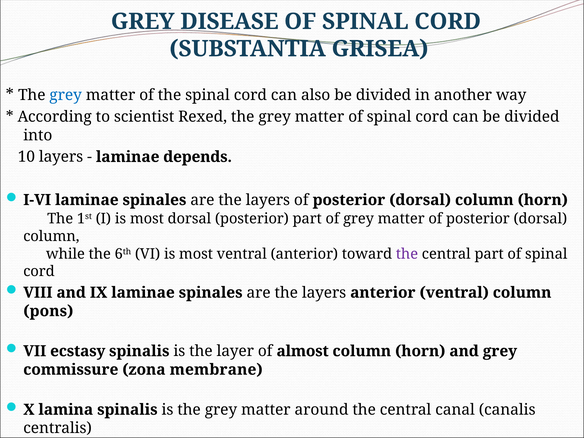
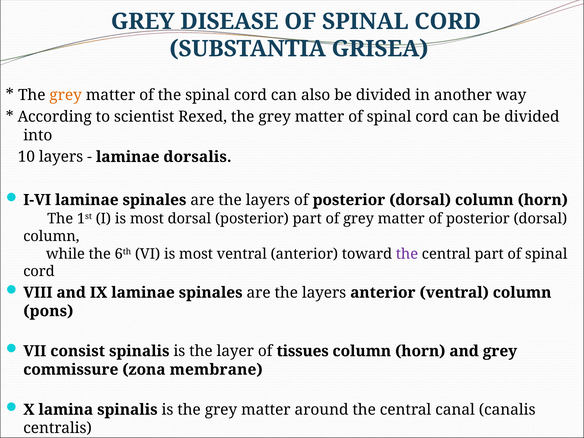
grey colour: blue -> orange (66, 95)
depends: depends -> dorsalis (197, 157)
ecstasy: ecstasy -> consist (78, 351)
almost: almost -> tissues (303, 351)
